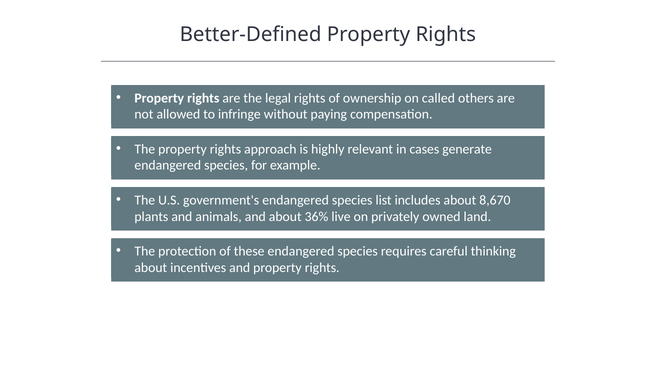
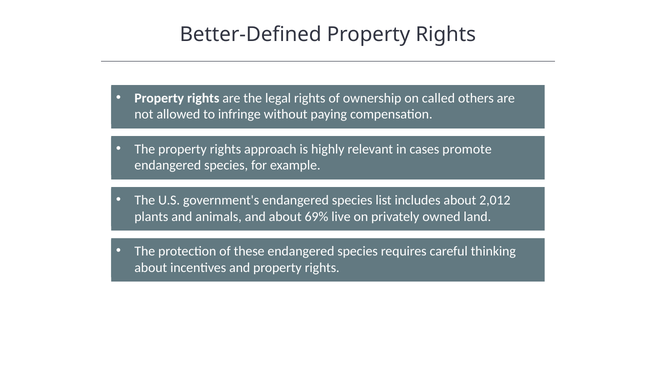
generate: generate -> promote (467, 149)
8,670: 8,670 -> 2,012 (495, 200)
36%: 36% -> 69% (316, 216)
